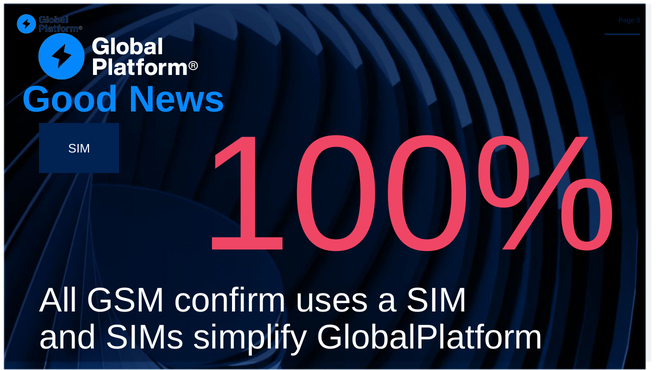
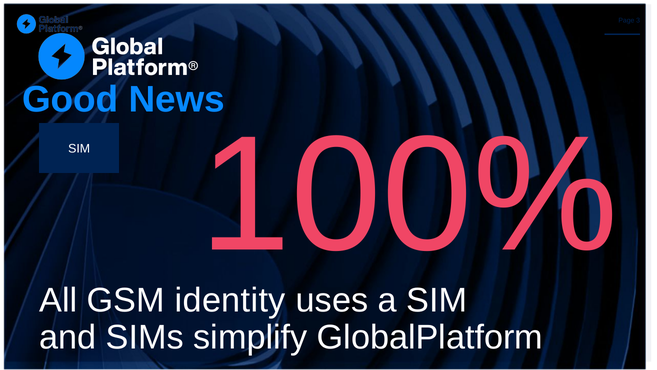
confirm: confirm -> identity (230, 300)
